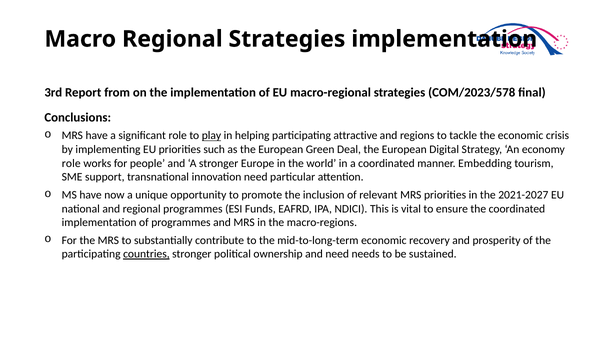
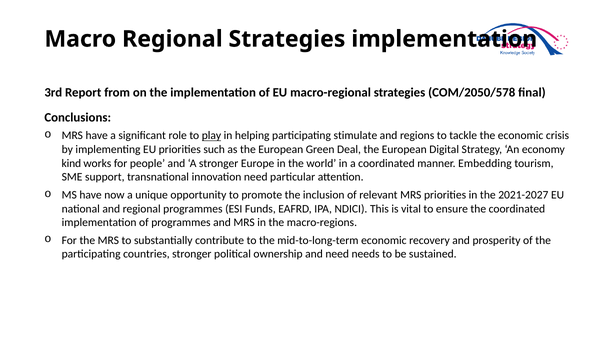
COM/2023/578: COM/2023/578 -> COM/2050/578 (472, 93)
attractive: attractive -> stimulate (355, 136)
role: role -> kind (71, 163)
countries underline: present -> none (146, 254)
